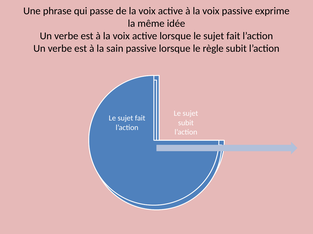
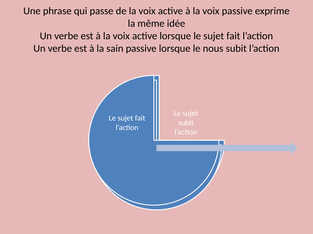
règle: règle -> nous (213, 48)
